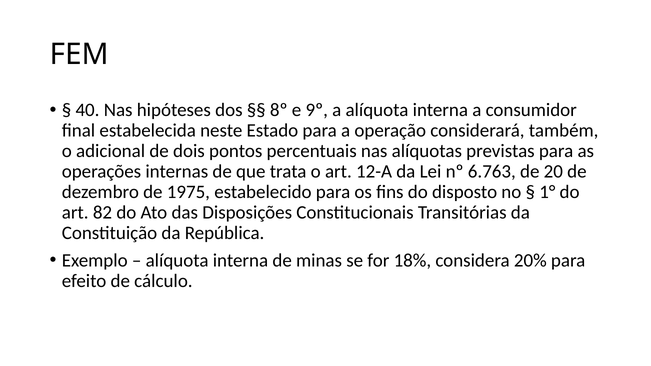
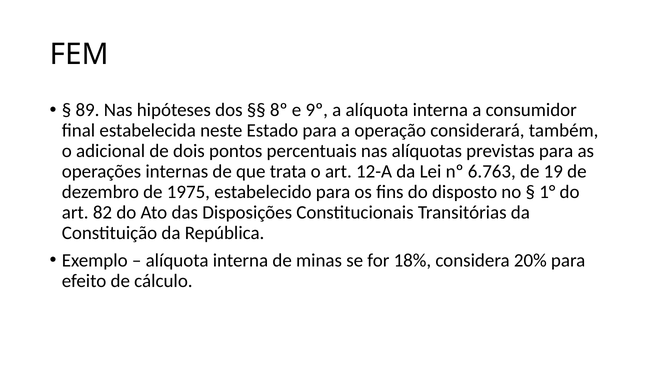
40: 40 -> 89 (88, 110)
20: 20 -> 19 (553, 172)
